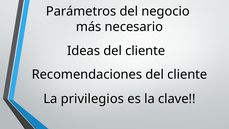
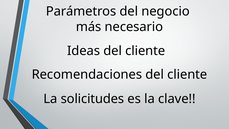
privilegios: privilegios -> solicitudes (92, 99)
